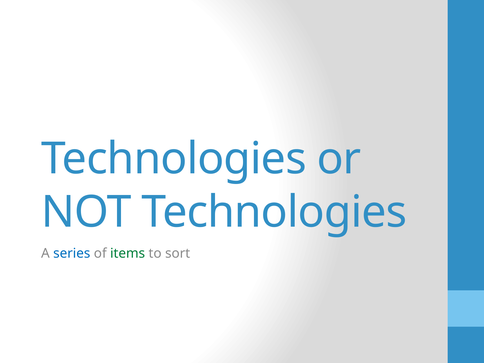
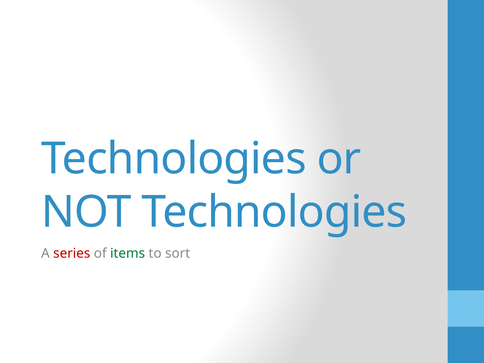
series colour: blue -> red (72, 253)
